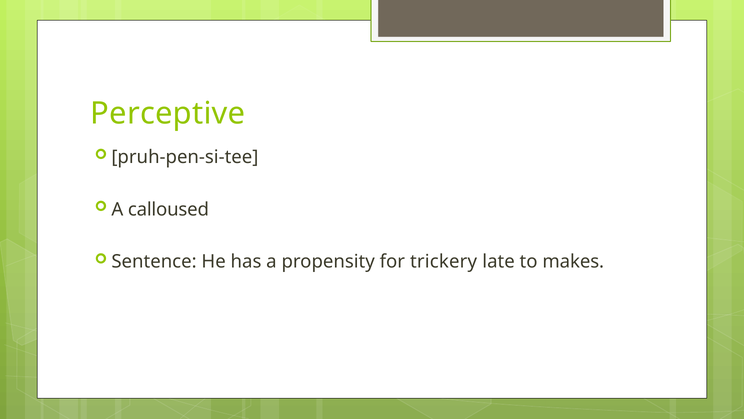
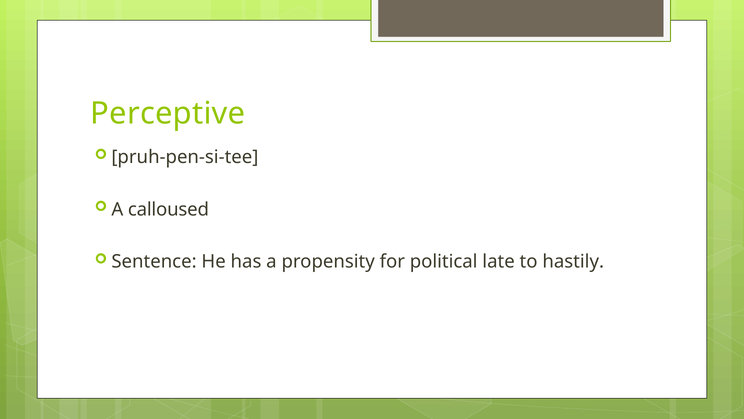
trickery: trickery -> political (444, 261)
makes: makes -> hastily (573, 261)
